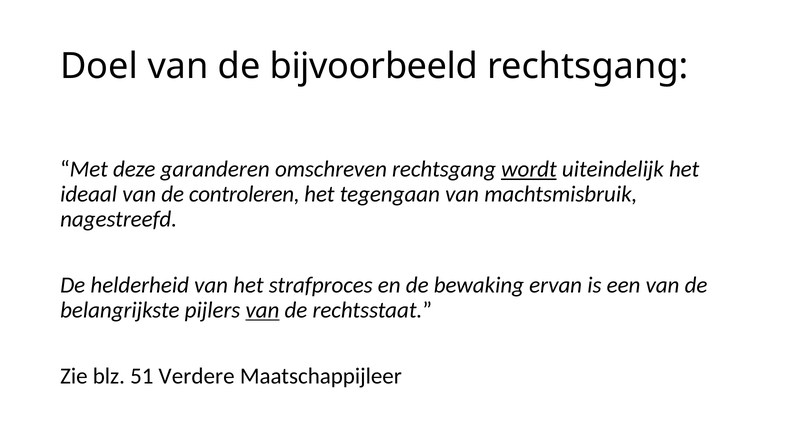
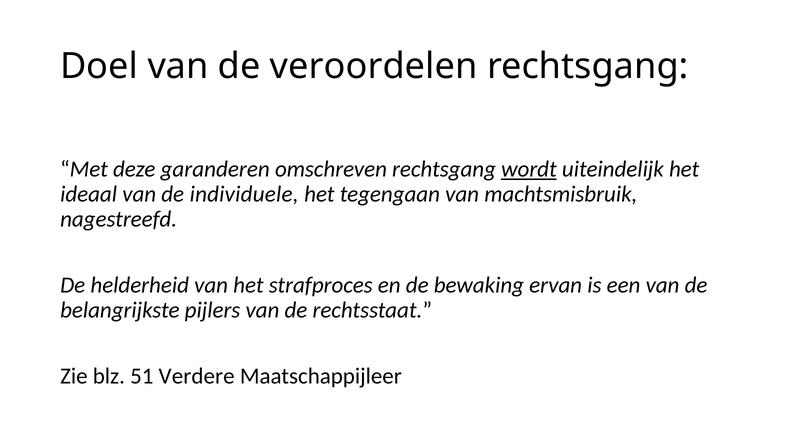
bijvoorbeeld: bijvoorbeeld -> veroordelen (374, 66)
controleren: controleren -> individuele (244, 194)
van underline: present -> none (262, 310)
